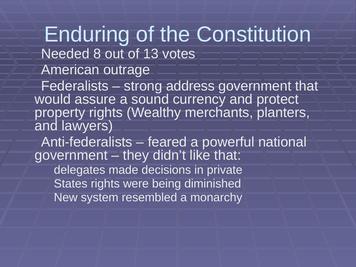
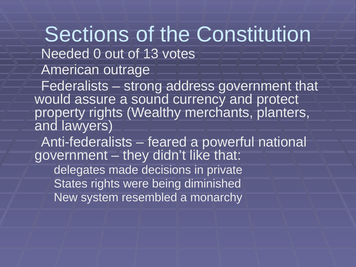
Enduring: Enduring -> Sections (87, 34)
8: 8 -> 0 (97, 54)
